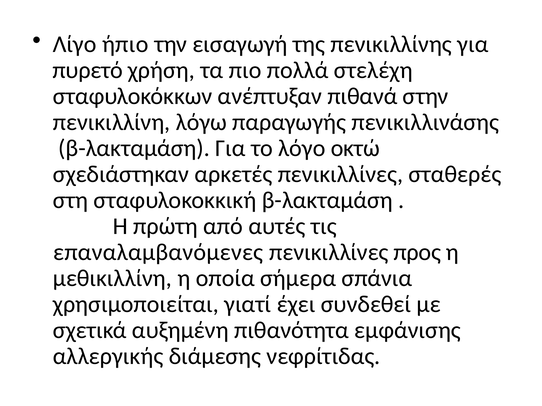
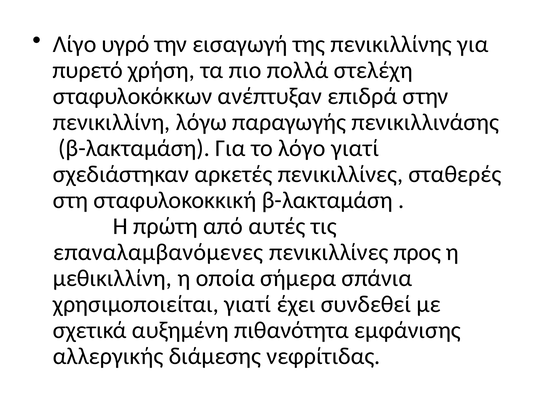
ήπιο: ήπιο -> υγρό (125, 44)
πιθανά: πιθανά -> επιδρά (362, 96)
λόγο οκτώ: οκτώ -> γιατί (355, 148)
